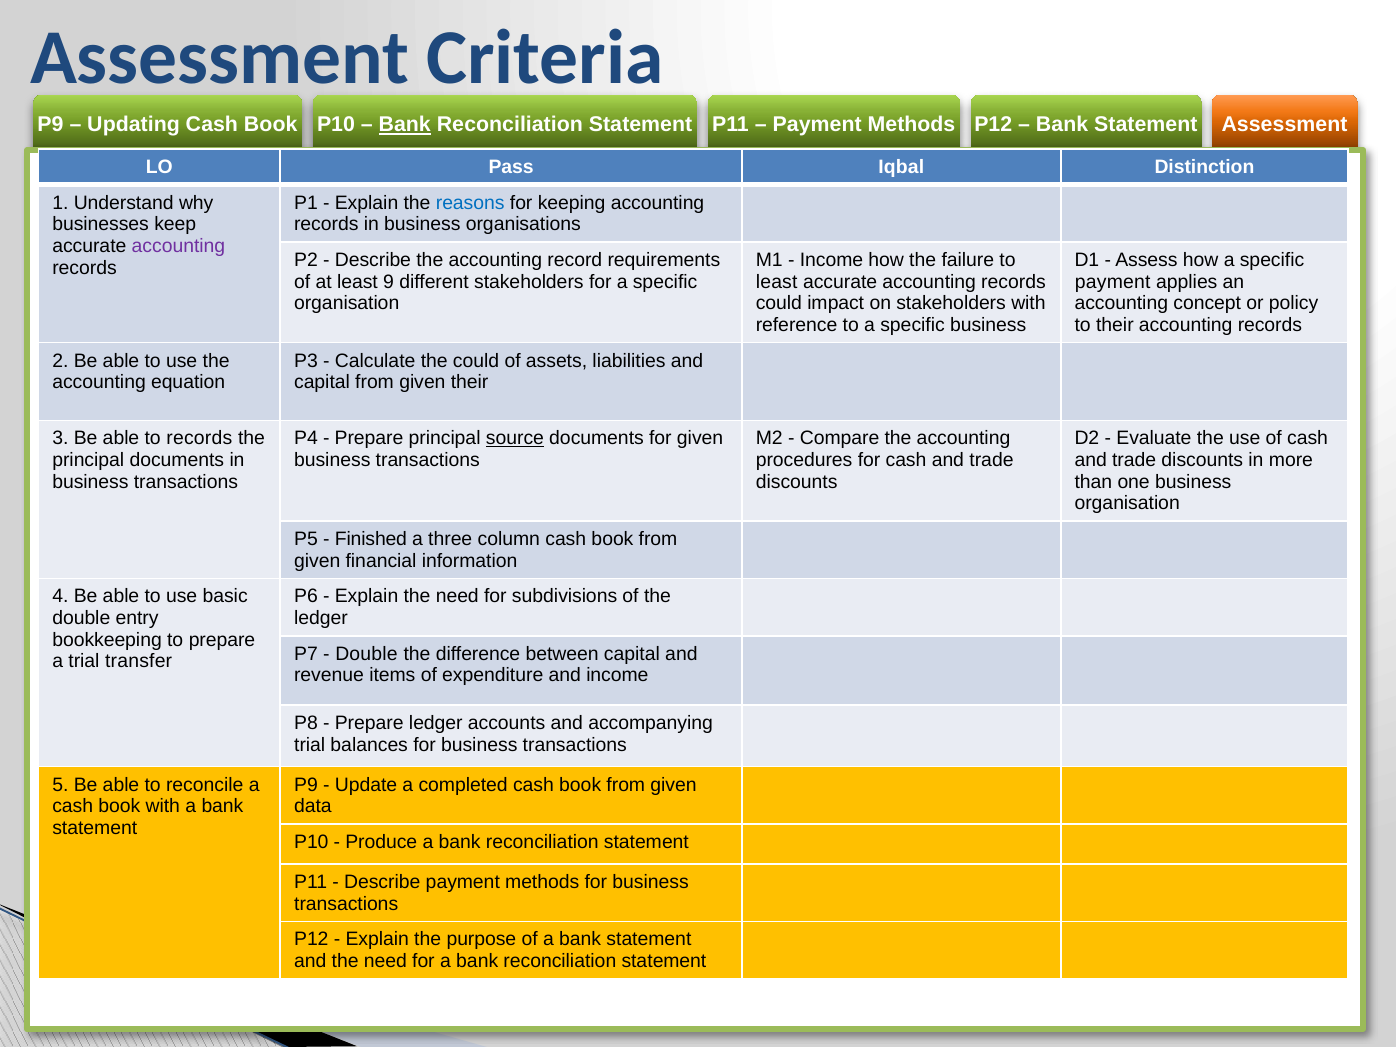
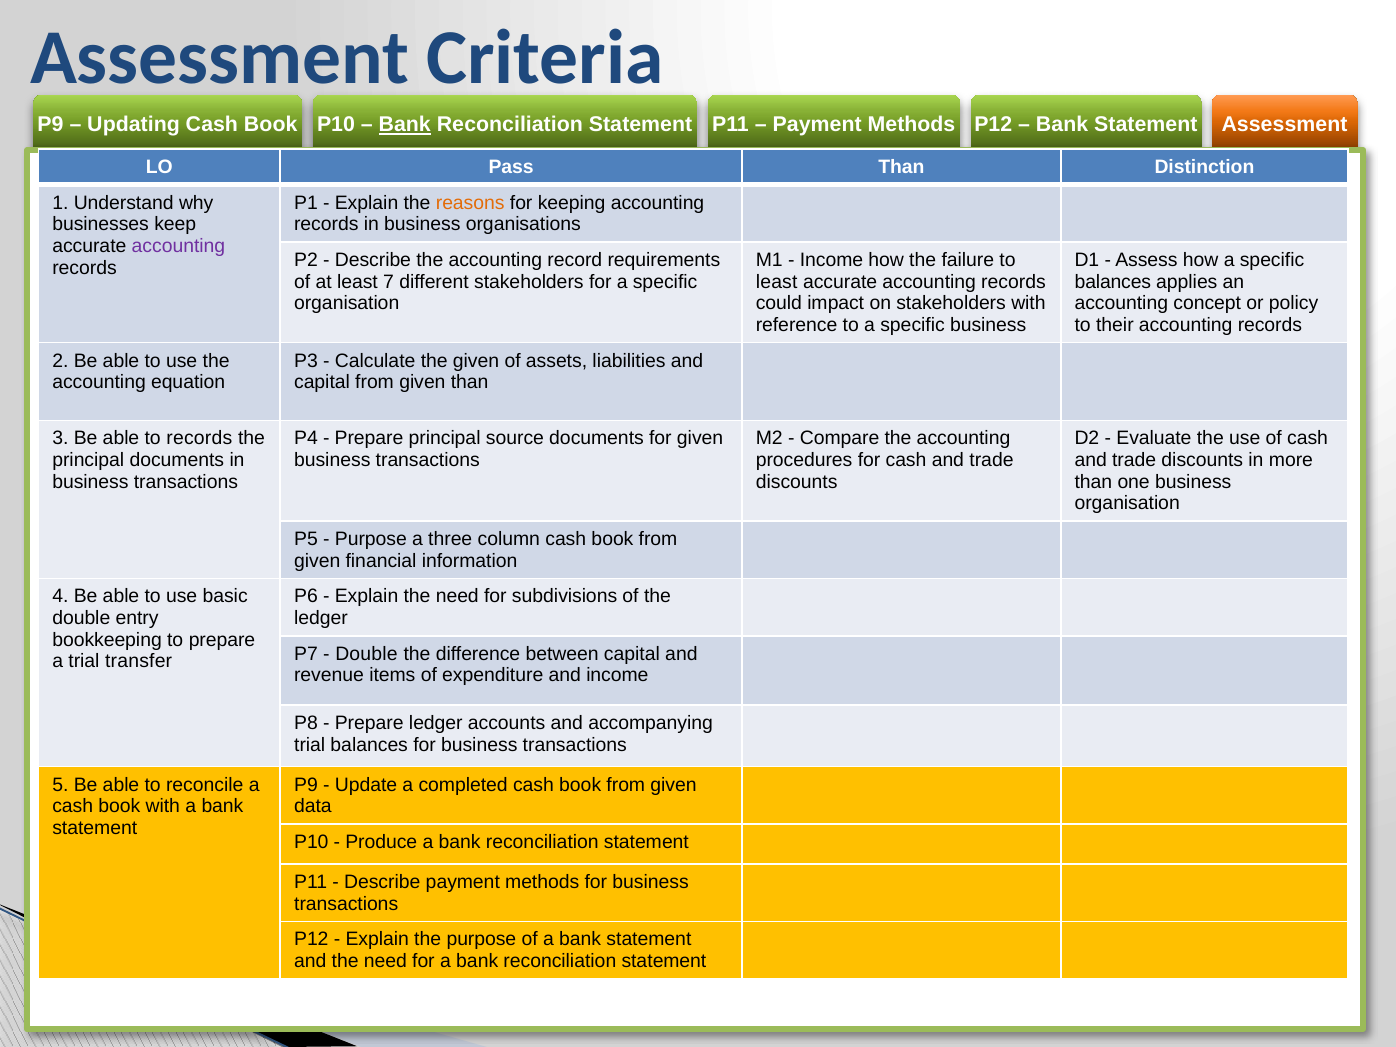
Pass Iqbal: Iqbal -> Than (901, 167)
reasons colour: blue -> orange (470, 203)
9: 9 -> 7 (388, 282)
payment: payment -> balances (1113, 282)
the could: could -> given (476, 361)
given their: their -> than (470, 382)
source underline: present -> none (515, 439)
Finished: Finished -> Purpose (371, 539)
